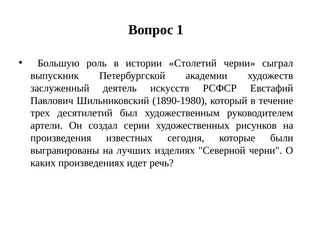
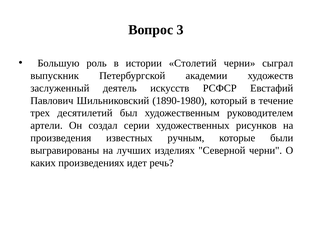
1: 1 -> 3 (180, 30)
сегодня: сегодня -> ручным (186, 138)
